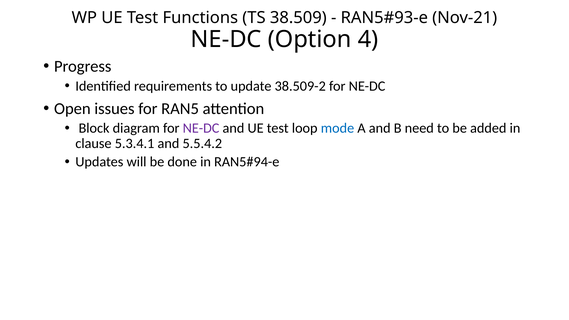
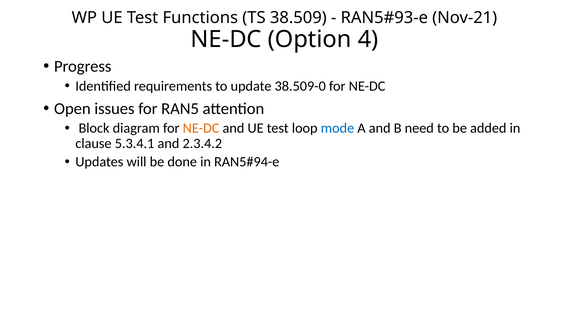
38.509-2: 38.509-2 -> 38.509-0 (300, 86)
NE-DC colour: purple -> orange (201, 128)
5.5.4.2: 5.5.4.2 -> 2.3.4.2 (202, 144)
